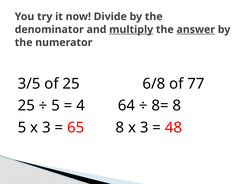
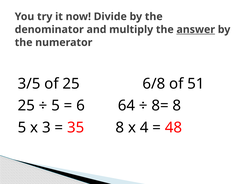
multiply underline: present -> none (131, 30)
77: 77 -> 51 (196, 84)
4: 4 -> 6 (81, 106)
65: 65 -> 35 (76, 128)
8 x 3: 3 -> 4 (144, 128)
